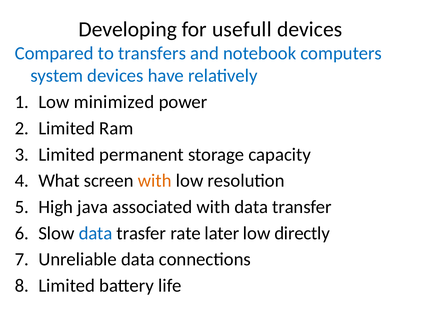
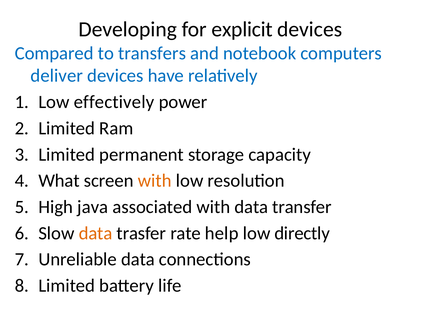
usefull: usefull -> explicit (242, 29)
system: system -> deliver (57, 76)
minimized: minimized -> effectively (114, 102)
data colour: blue -> orange (96, 233)
later: later -> help (222, 233)
